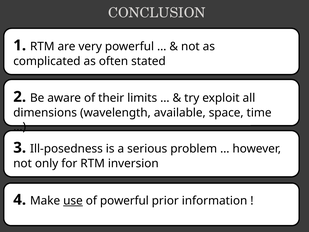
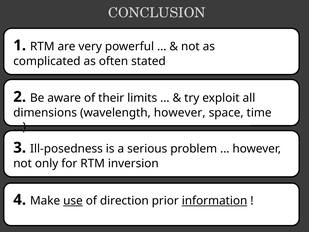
wavelength available: available -> however (180, 113)
of powerful: powerful -> direction (124, 201)
information underline: none -> present (215, 201)
